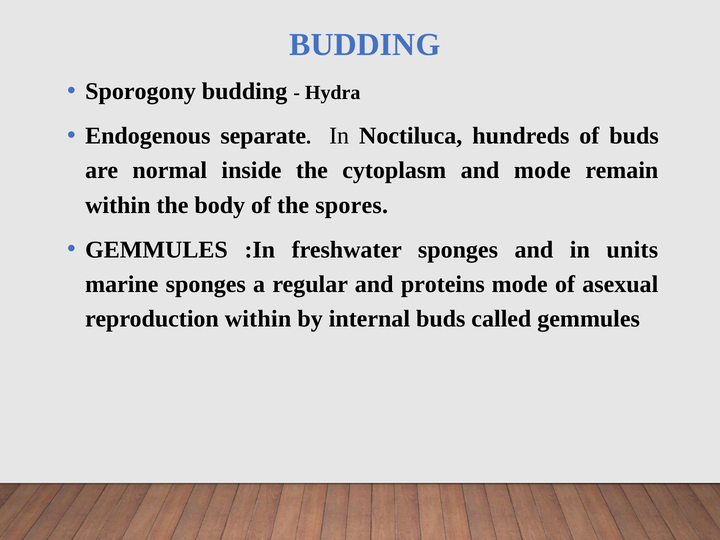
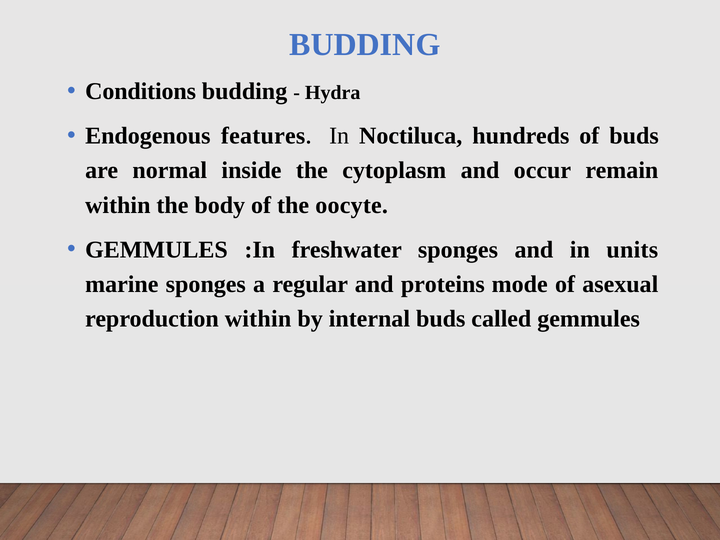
Sporogony: Sporogony -> Conditions (141, 91)
separate: separate -> features (263, 136)
and mode: mode -> occur (542, 171)
spores: spores -> oocyte (352, 205)
